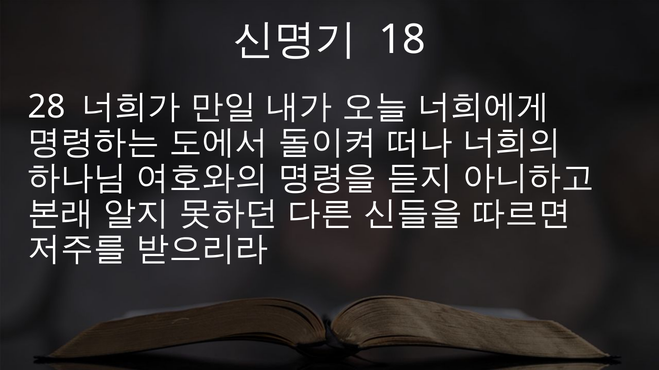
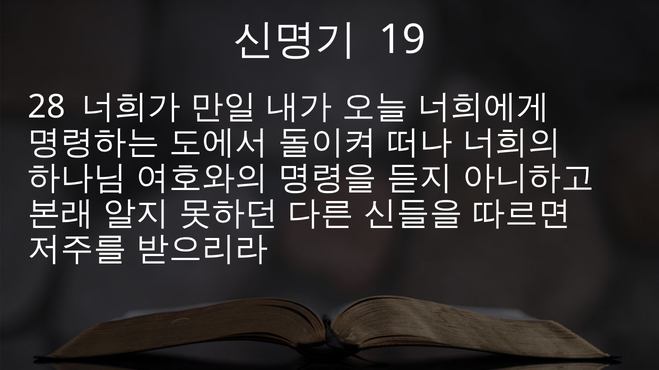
18: 18 -> 19 (402, 40)
